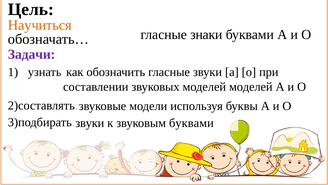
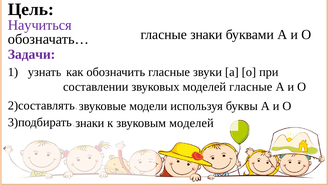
Научиться colour: orange -> purple (40, 25)
звуковых моделей моделей: моделей -> гласные (251, 87)
звуки: звуки -> знаки (90, 123)
звуковым буквами: буквами -> моделей (191, 123)
